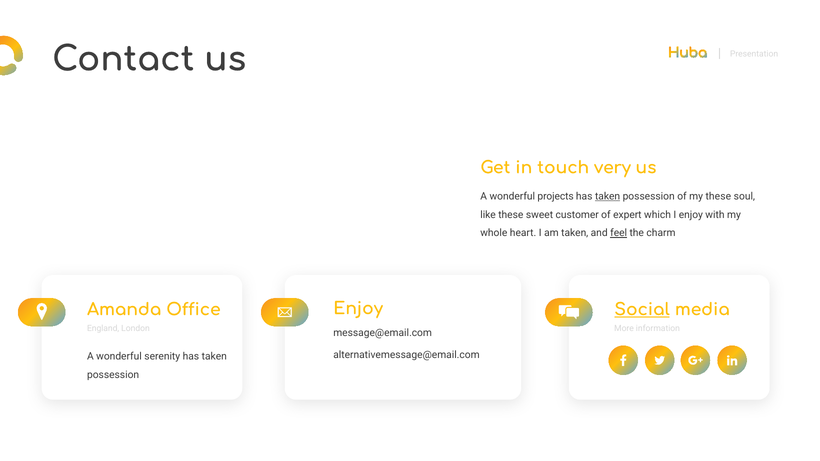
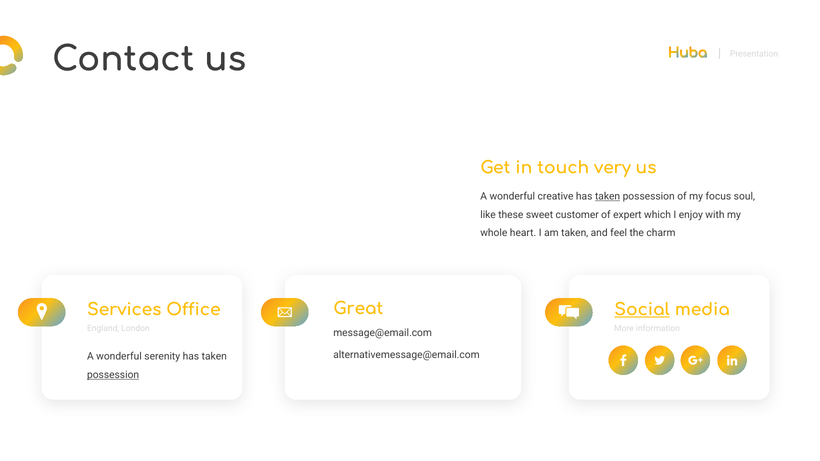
projects: projects -> creative (556, 196)
my these: these -> focus (718, 196)
feel underline: present -> none (619, 233)
Enjoy: Enjoy -> Great (358, 309)
Amanda: Amanda -> Services (124, 310)
possession underline: none -> present (113, 375)
